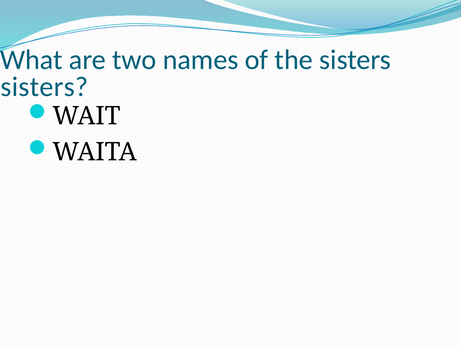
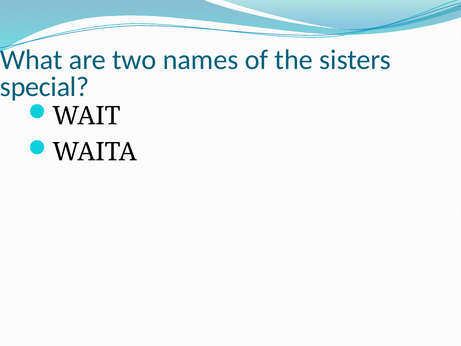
sisters: sisters -> special (45, 87)
